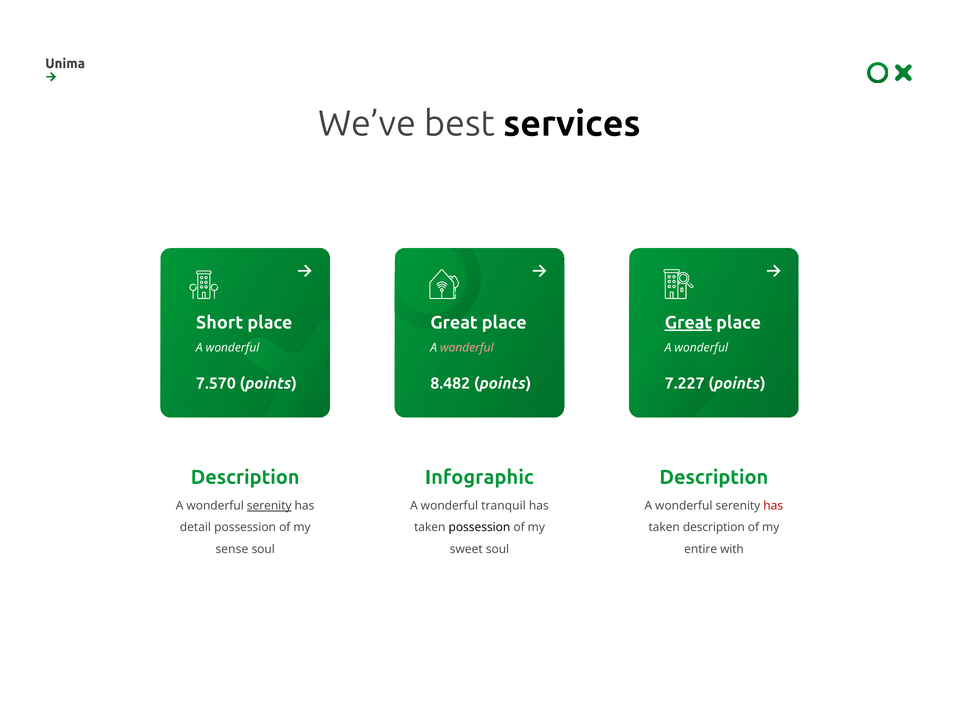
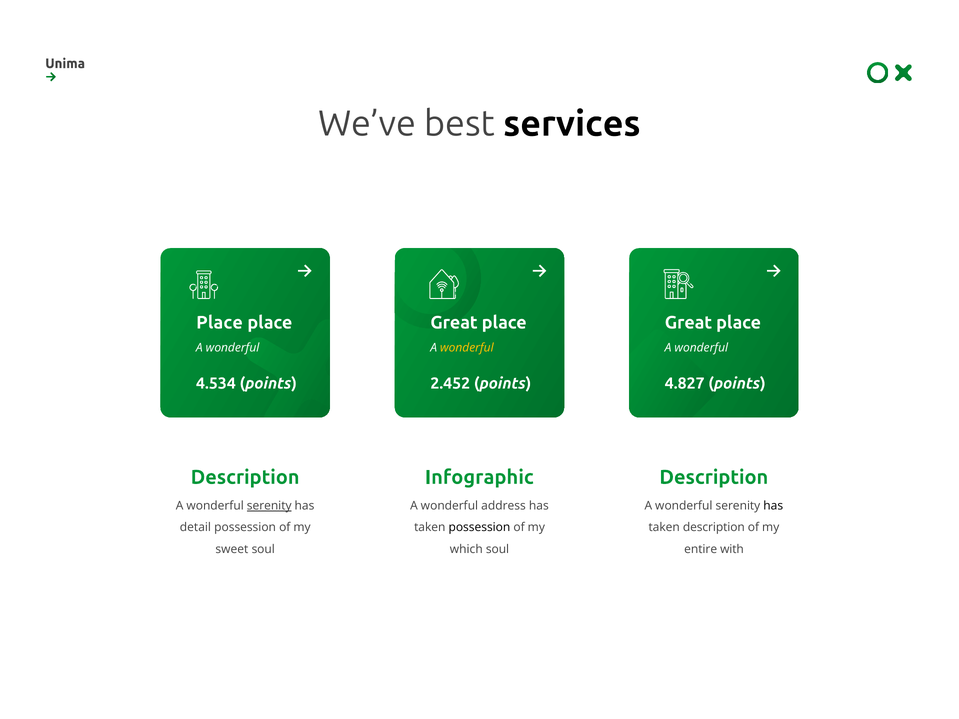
Short: Short -> Place (220, 323)
Great underline: present -> none (688, 323)
wonderful colour: pink -> yellow (467, 348)
7.570: 7.570 -> 4.534 (216, 383)
8.482: 8.482 -> 2.452 (450, 383)
7.227: 7.227 -> 4.827 (685, 383)
tranquil: tranquil -> address (504, 506)
has colour: red -> black (773, 506)
sense: sense -> sweet (232, 549)
sweet: sweet -> which (466, 549)
